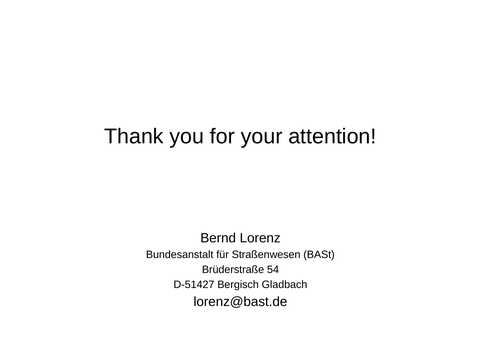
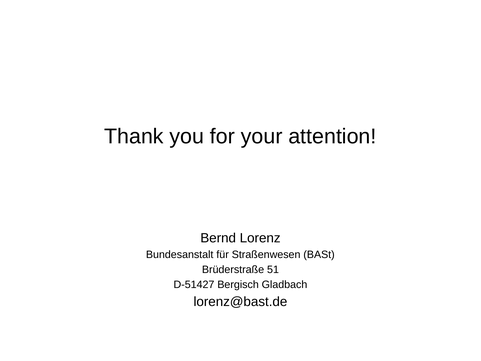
54: 54 -> 51 (273, 269)
